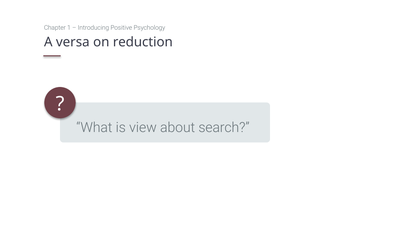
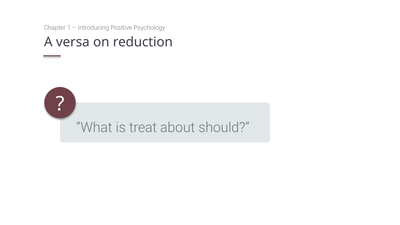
view: view -> treat (143, 128)
search: search -> should (224, 128)
